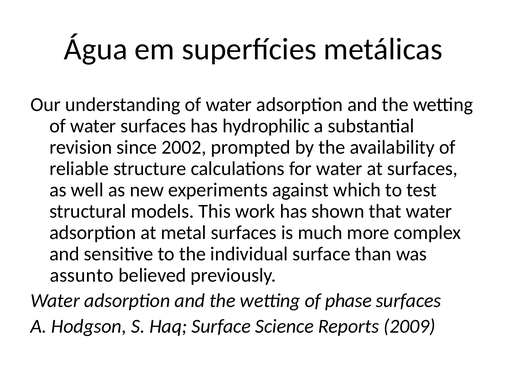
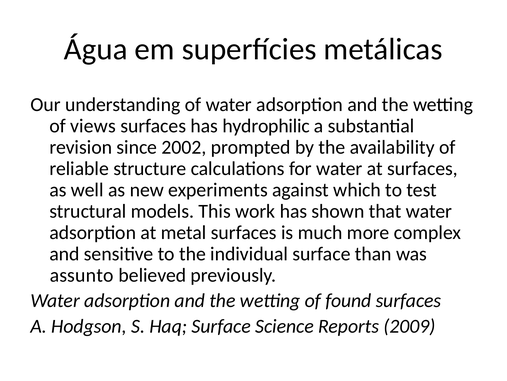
water: water -> views (93, 126)
phase: phase -> found (348, 300)
